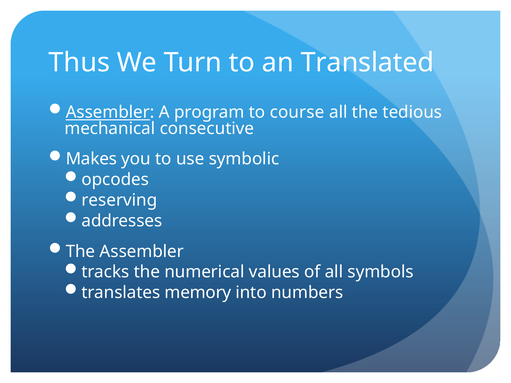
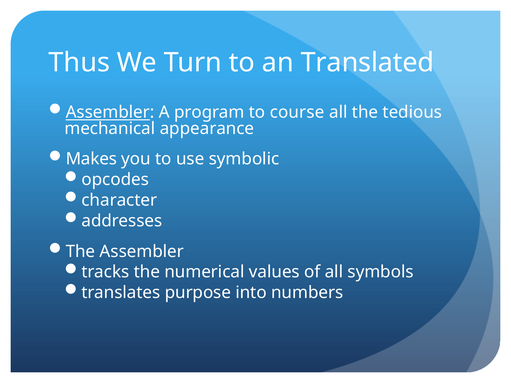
consecutive: consecutive -> appearance (207, 129)
reserving: reserving -> character (119, 200)
memory: memory -> purpose (198, 293)
